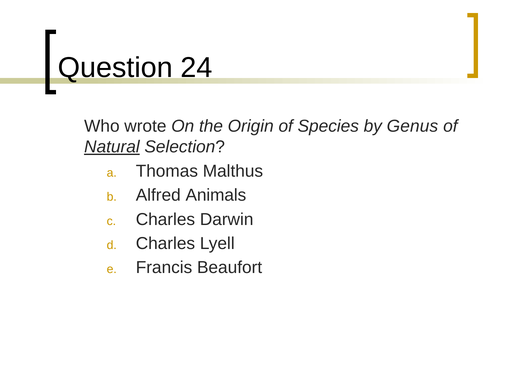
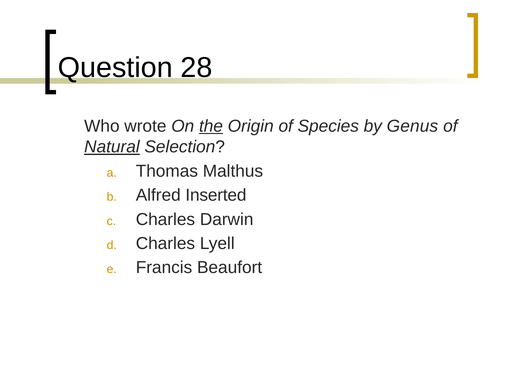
24: 24 -> 28 (197, 68)
the underline: none -> present (211, 126)
Animals: Animals -> Inserted (216, 195)
